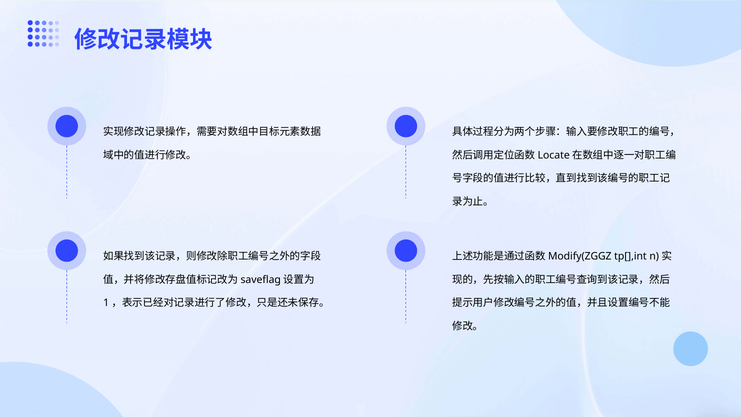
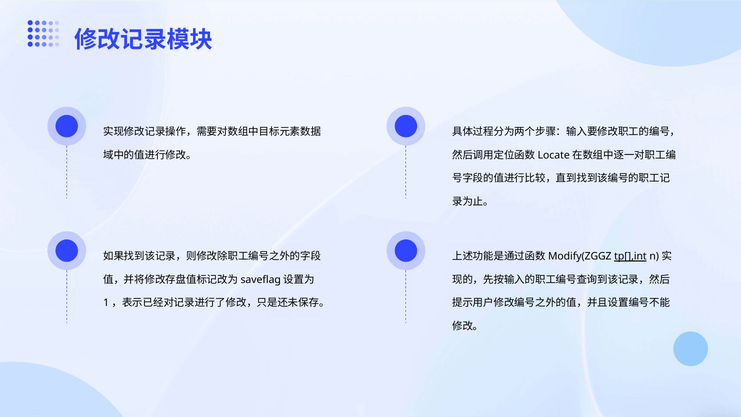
tp[],int underline: none -> present (630, 256)
